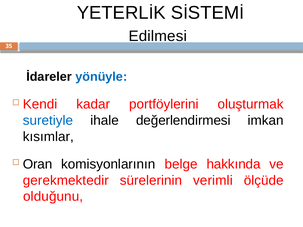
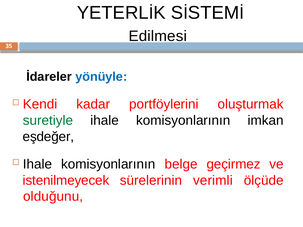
suretiyle colour: blue -> green (48, 121)
değerlendirmesi: değerlendirmesi -> komisyonlarının (183, 121)
kısımlar: kısımlar -> eşdeğer (48, 137)
Oran: Oran -> Ihale (37, 164)
hakkında: hakkında -> geçirmez (234, 164)
gerekmektedir: gerekmektedir -> istenilmeyecek (66, 181)
